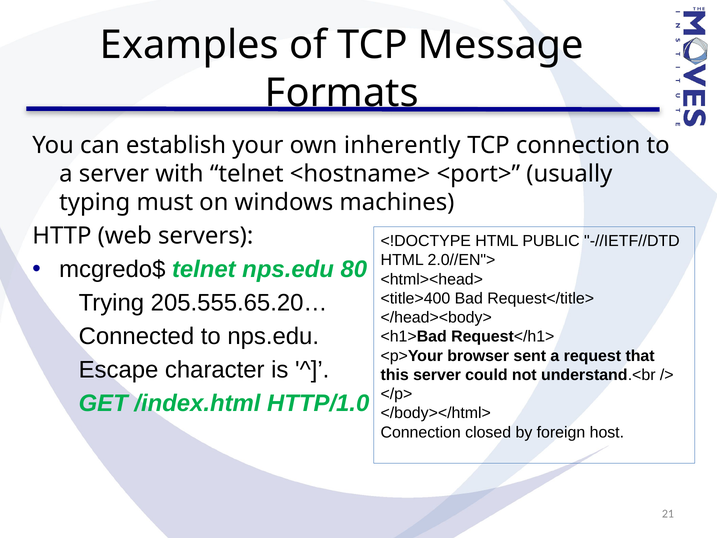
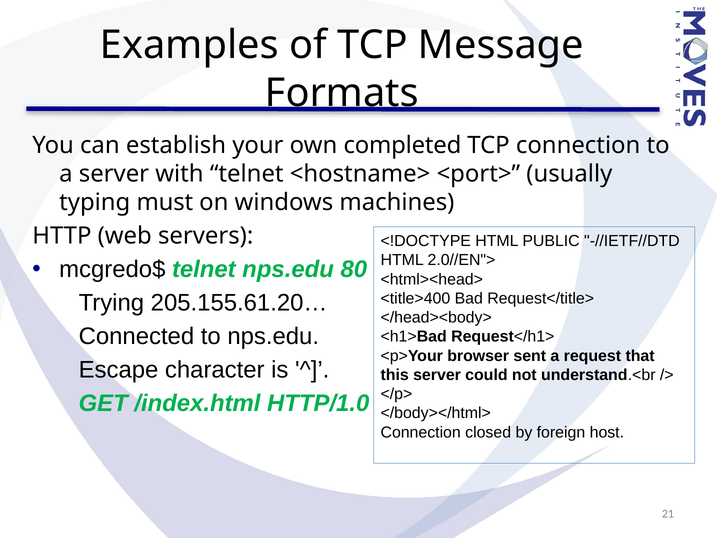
inherently: inherently -> completed (402, 145)
205.555.65.20…: 205.555.65.20… -> 205.155.61.20… (239, 303)
